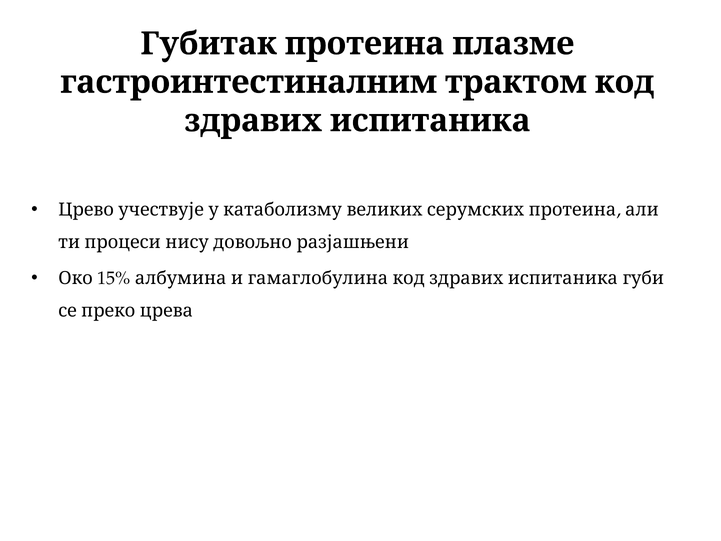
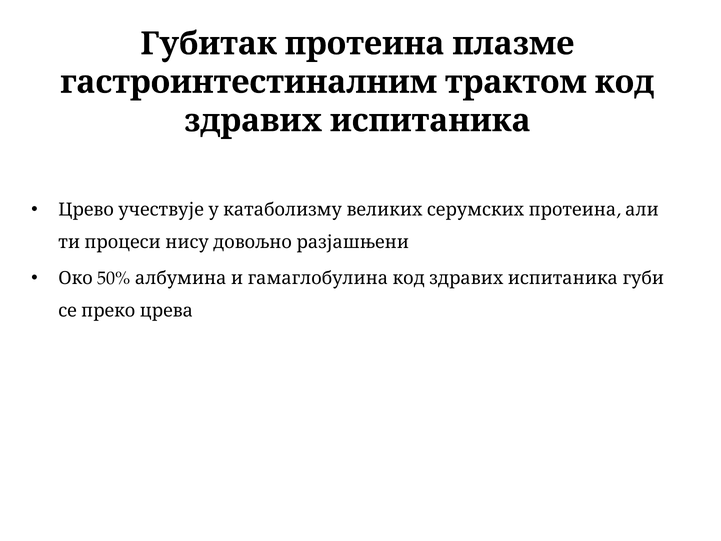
15%: 15% -> 50% (114, 278)
